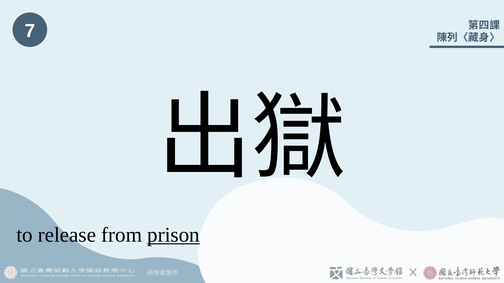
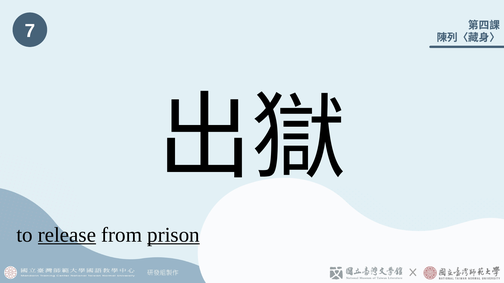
release underline: none -> present (67, 235)
